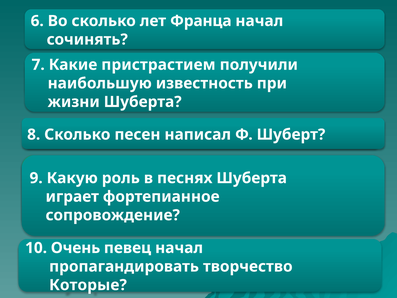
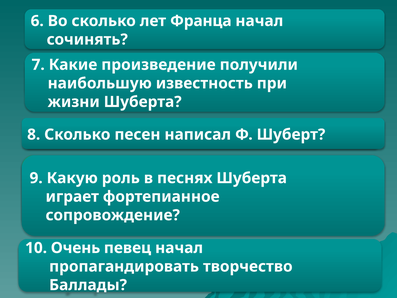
пристрастием: пристрастием -> произведение (158, 65)
Которые: Которые -> Баллады (88, 285)
